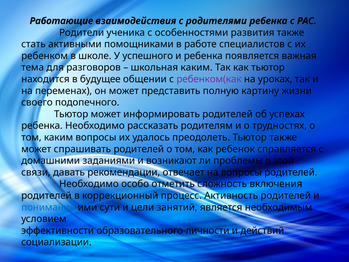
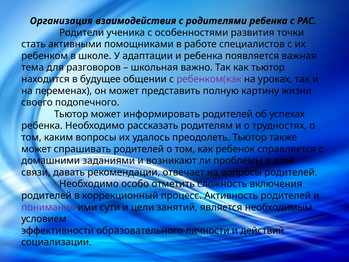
Работающие: Работающие -> Организация (61, 21)
развития также: также -> точки (290, 33)
успешного: успешного -> адаптации (148, 56)
школьная каким: каким -> важно (197, 67)
понимание colour: blue -> purple (48, 207)
